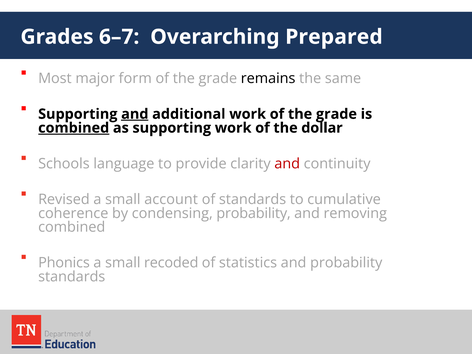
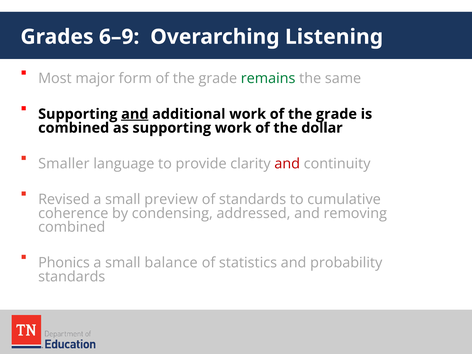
6–7: 6–7 -> 6–9 (119, 37)
Prepared: Prepared -> Listening (334, 37)
remains colour: black -> green (268, 78)
combined underline: present -> none (74, 128)
Schools: Schools -> Smaller (64, 164)
account: account -> preview (171, 199)
condensing probability: probability -> addressed (253, 213)
recoded: recoded -> balance (171, 263)
